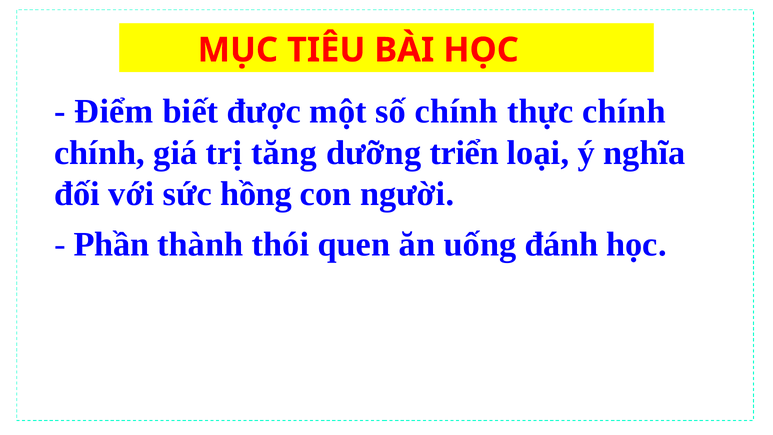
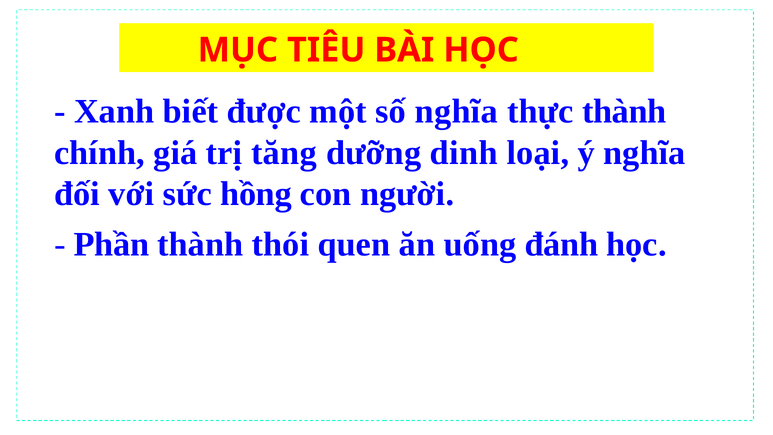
Điểm: Điểm -> Xanh (114, 112)
số chính: chính -> nghĩa (456, 112)
thực chính: chính -> thành (624, 112)
triển: triển -> dinh (464, 153)
